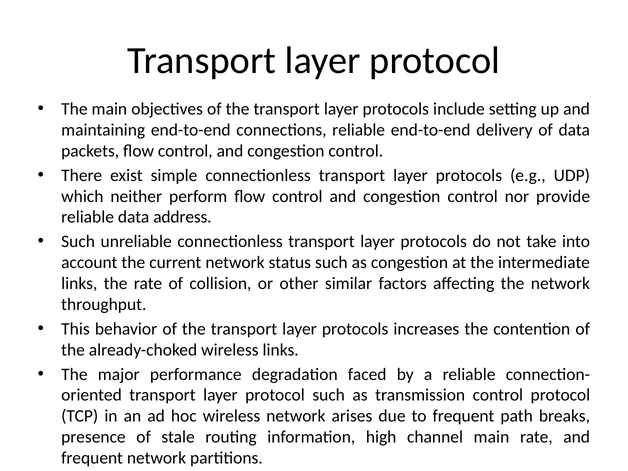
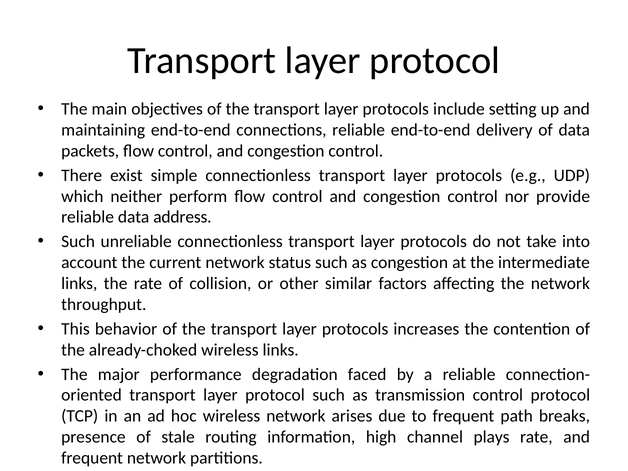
channel main: main -> plays (492, 437)
